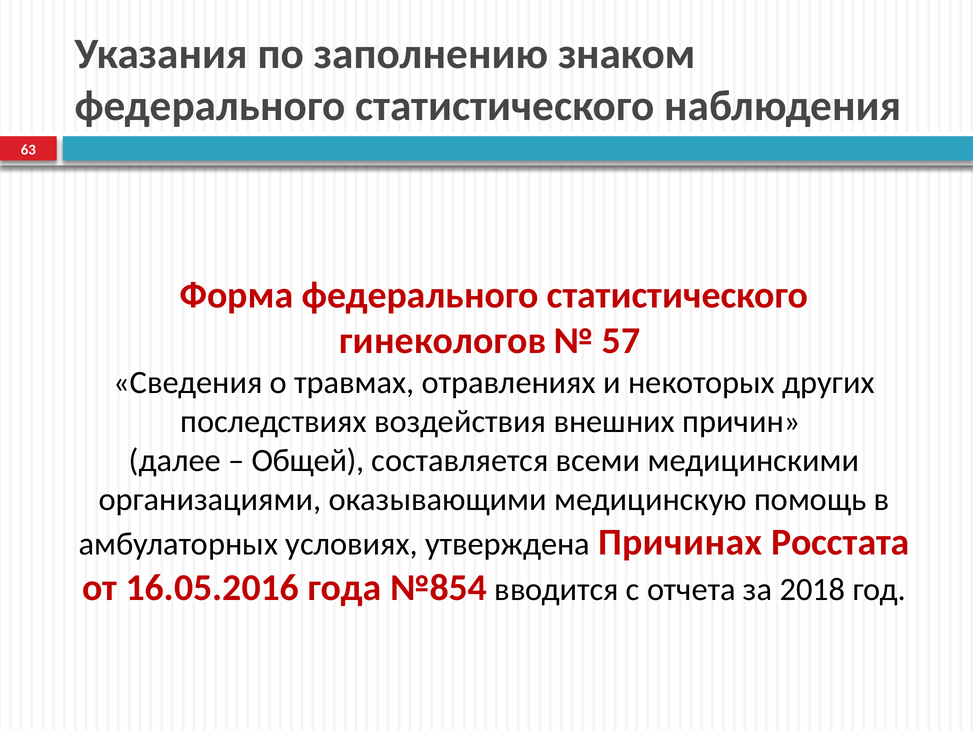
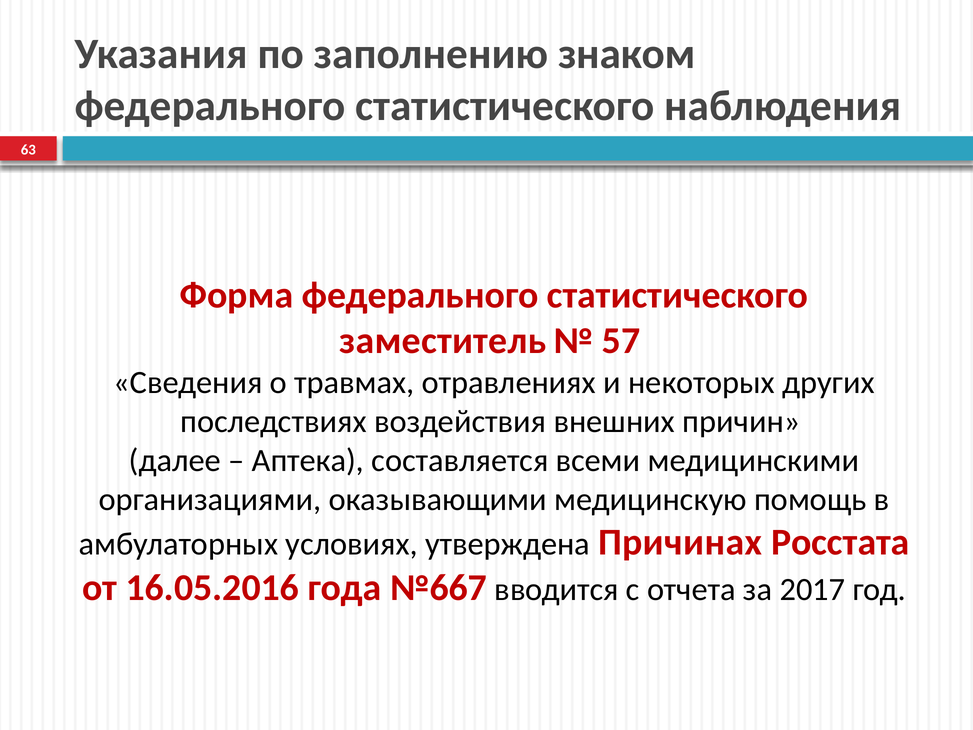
гинекологов: гинекологов -> заместитель (443, 341)
Общей: Общей -> Аптека (308, 460)
№854: №854 -> №667 (439, 587)
2018: 2018 -> 2017 (812, 589)
